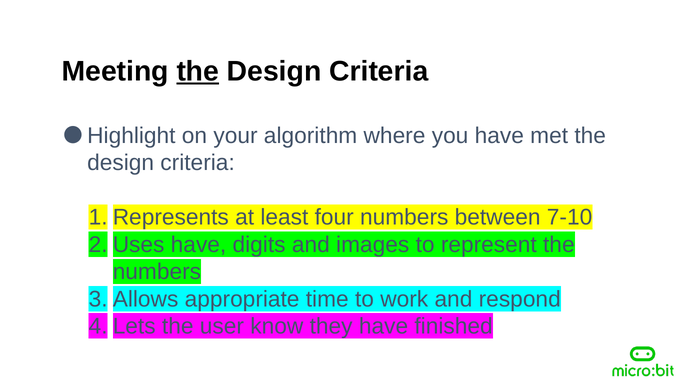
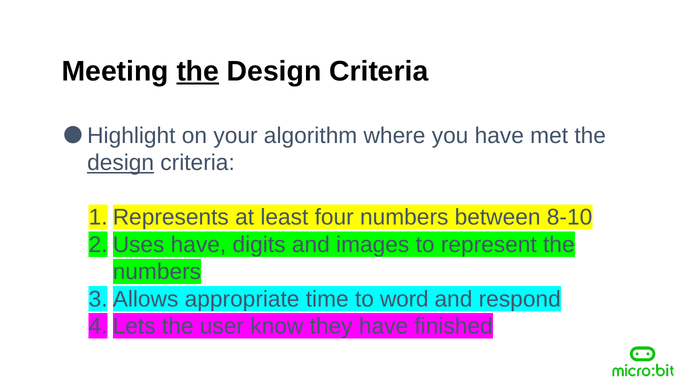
design underline: none -> present (121, 163)
7-10: 7-10 -> 8-10 (570, 217)
work: work -> word (404, 299)
